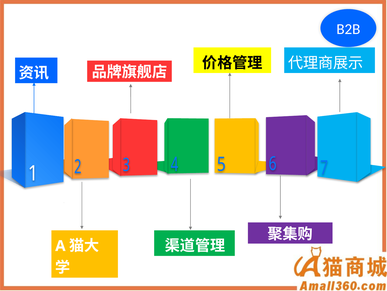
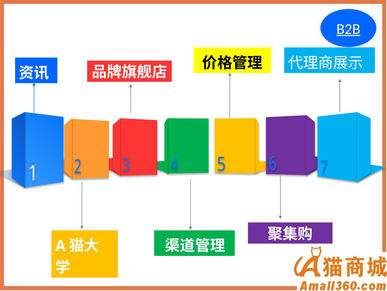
B2B underline: none -> present (348, 29)
